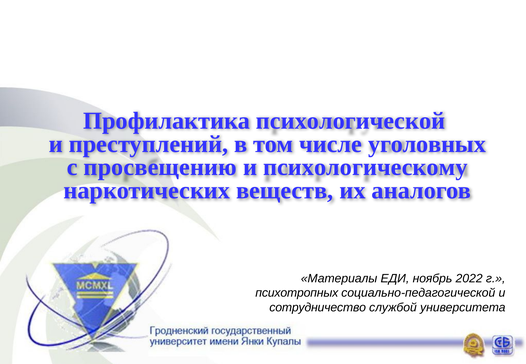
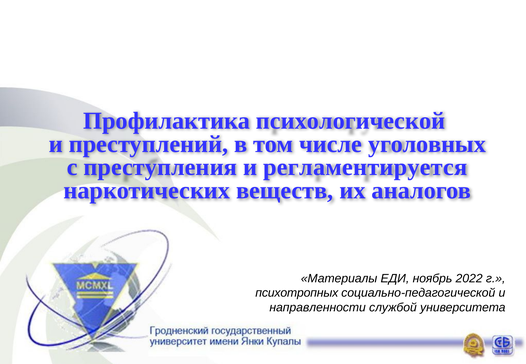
просвещению: просвещению -> преступления (160, 167)
психологическому: психологическому -> регламентируется (365, 167)
сотрудничество: сотрудничество -> направленности (318, 308)
